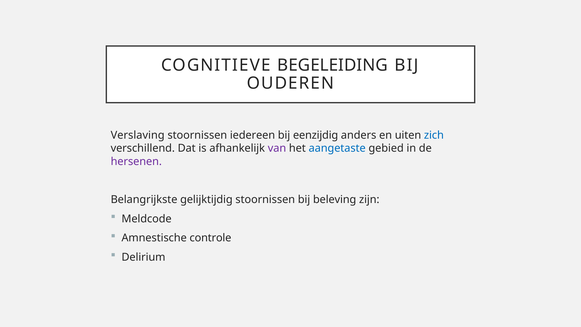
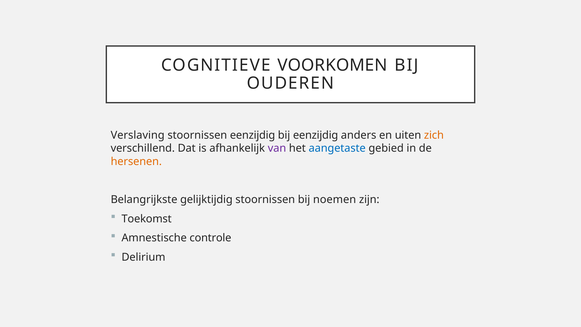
BEGELEIDING: BEGELEIDING -> VOORKOMEN (332, 65)
stoornissen iedereen: iedereen -> eenzijdig (253, 135)
zich colour: blue -> orange (434, 135)
hersenen colour: purple -> orange (136, 161)
beleving: beleving -> noemen (335, 200)
Meldcode: Meldcode -> Toekomst (147, 219)
